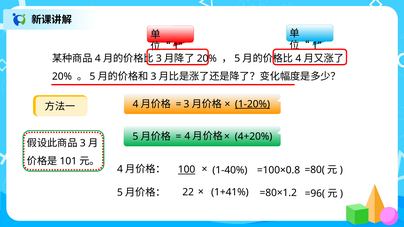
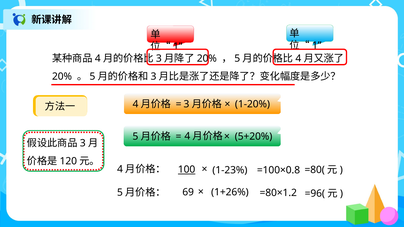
1-20% underline: present -> none (252, 104)
4+20%: 4+20% -> 5+20% (254, 137)
101: 101 -> 120 (68, 161)
1-40%: 1-40% -> 1-23% (230, 170)
22: 22 -> 69 (188, 192)
1+41%: 1+41% -> 1+26% (230, 192)
